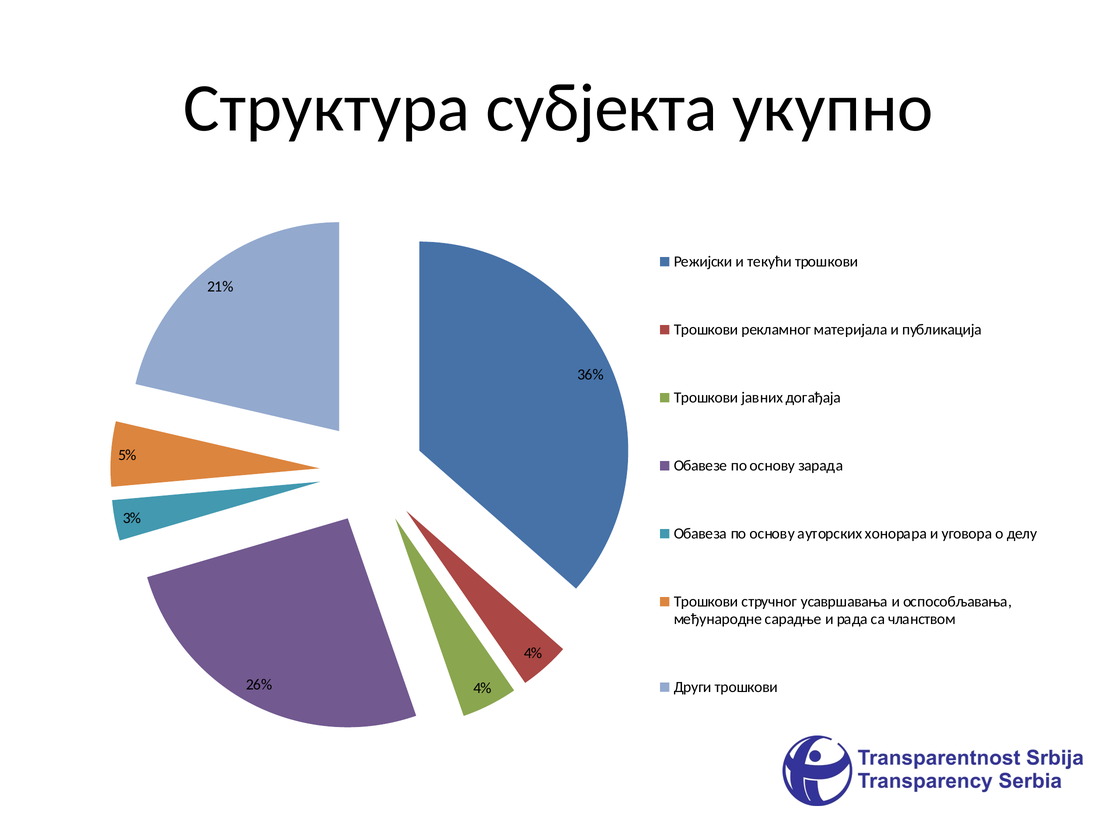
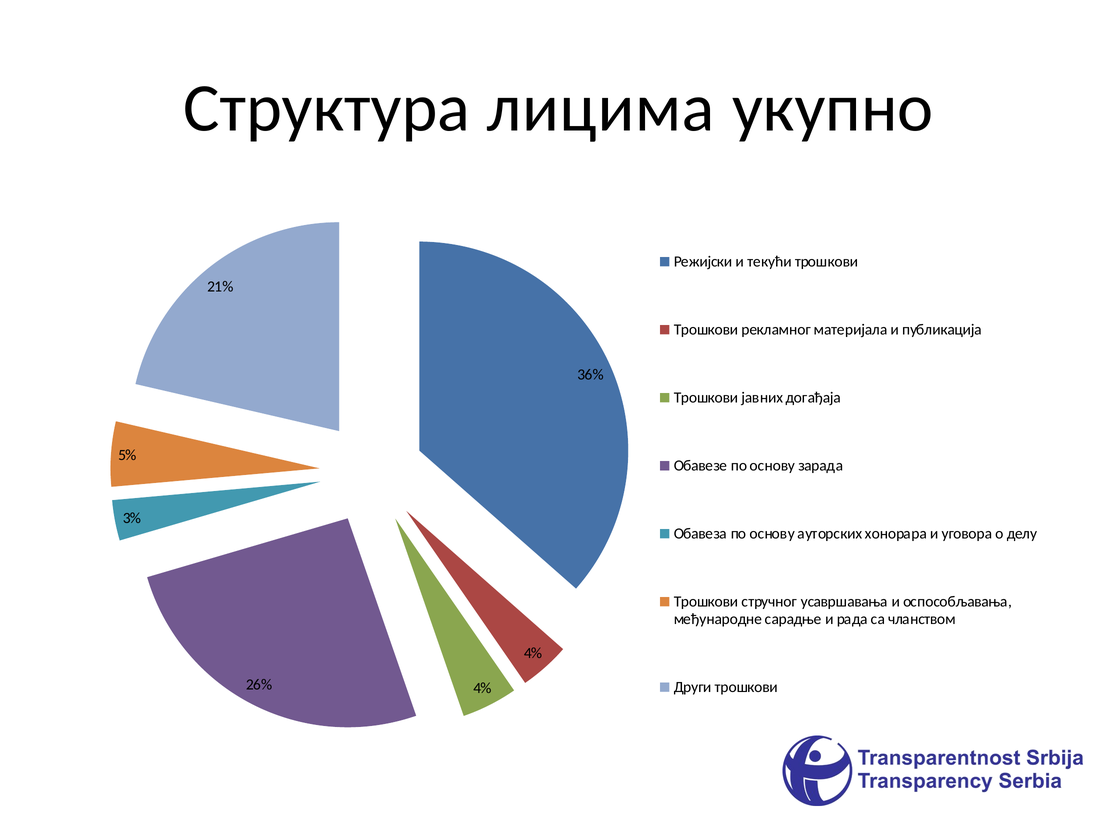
субјекта: субјекта -> лицима (601, 108)
